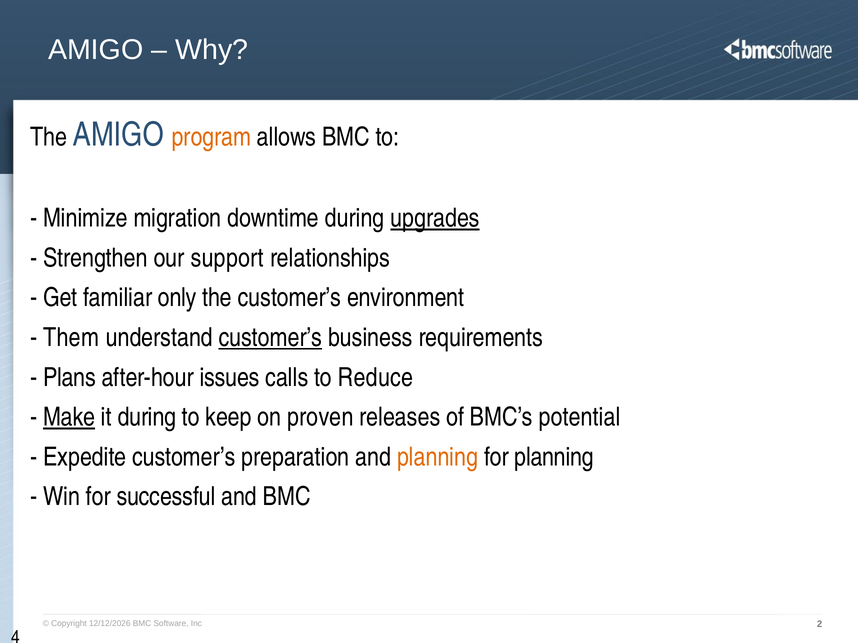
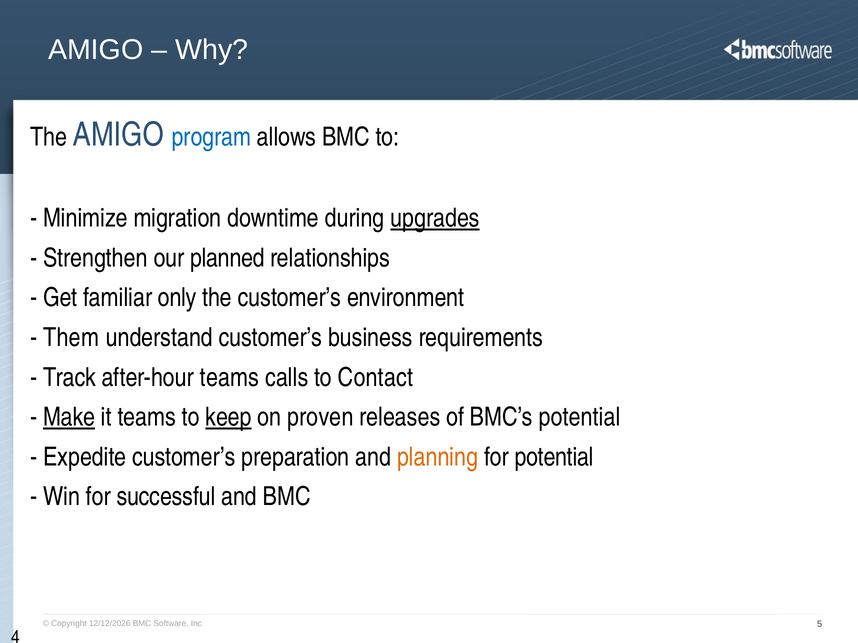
program colour: orange -> blue (211, 137)
support: support -> planned (227, 258)
customer’s underline: present -> none (270, 338)
Plans: Plans -> Track (69, 378)
after-hour issues: issues -> teams (230, 378)
Reduce: Reduce -> Contact (376, 378)
it during: during -> teams (147, 418)
keep underline: none -> present (229, 418)
for planning: planning -> potential (554, 457)
2: 2 -> 5 (820, 625)
